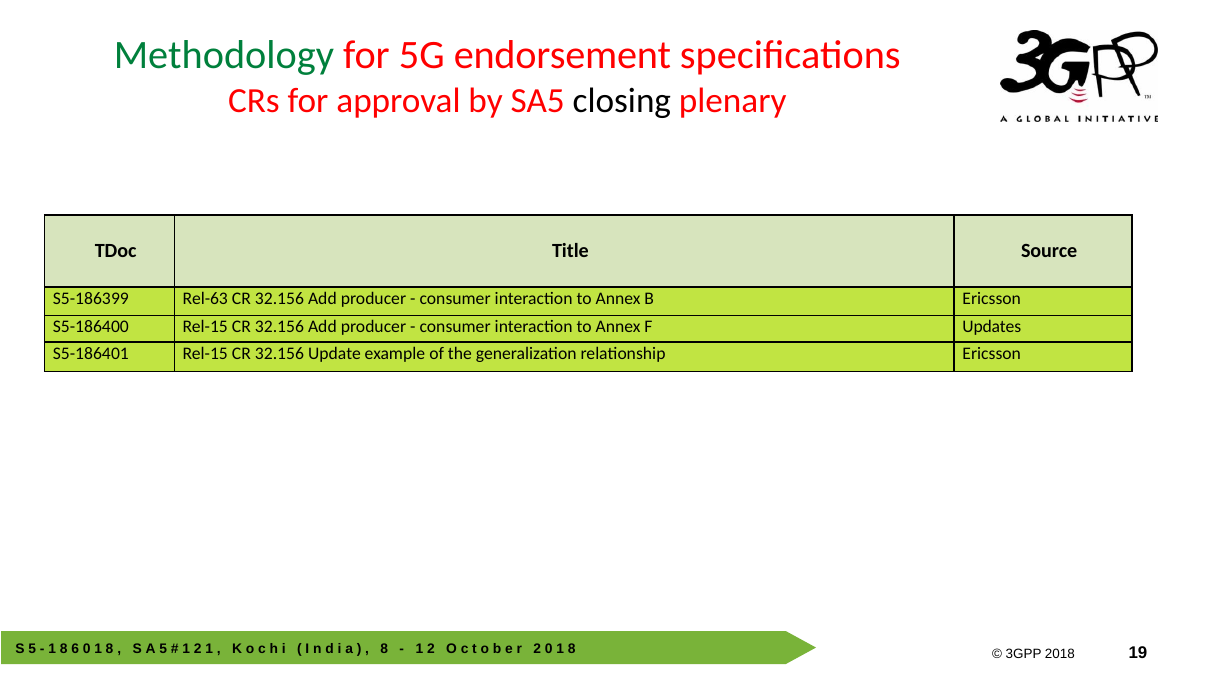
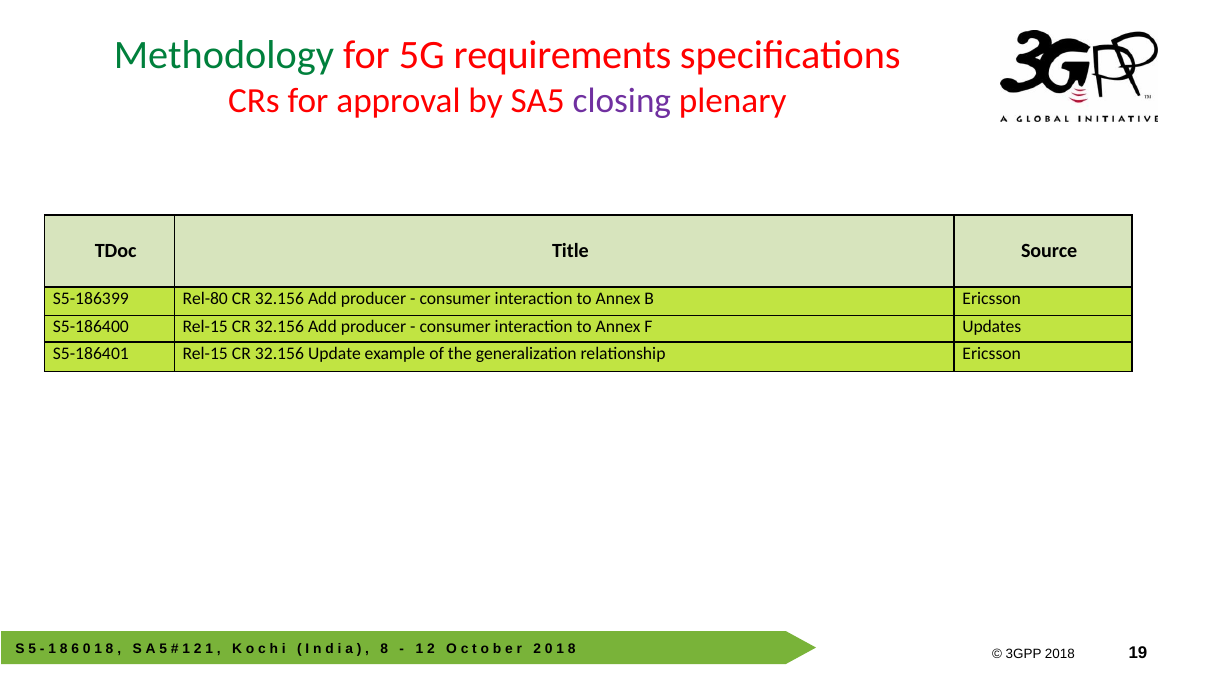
endorsement: endorsement -> requirements (563, 55)
closing colour: black -> purple (622, 100)
Rel-63: Rel-63 -> Rel-80 (205, 298)
